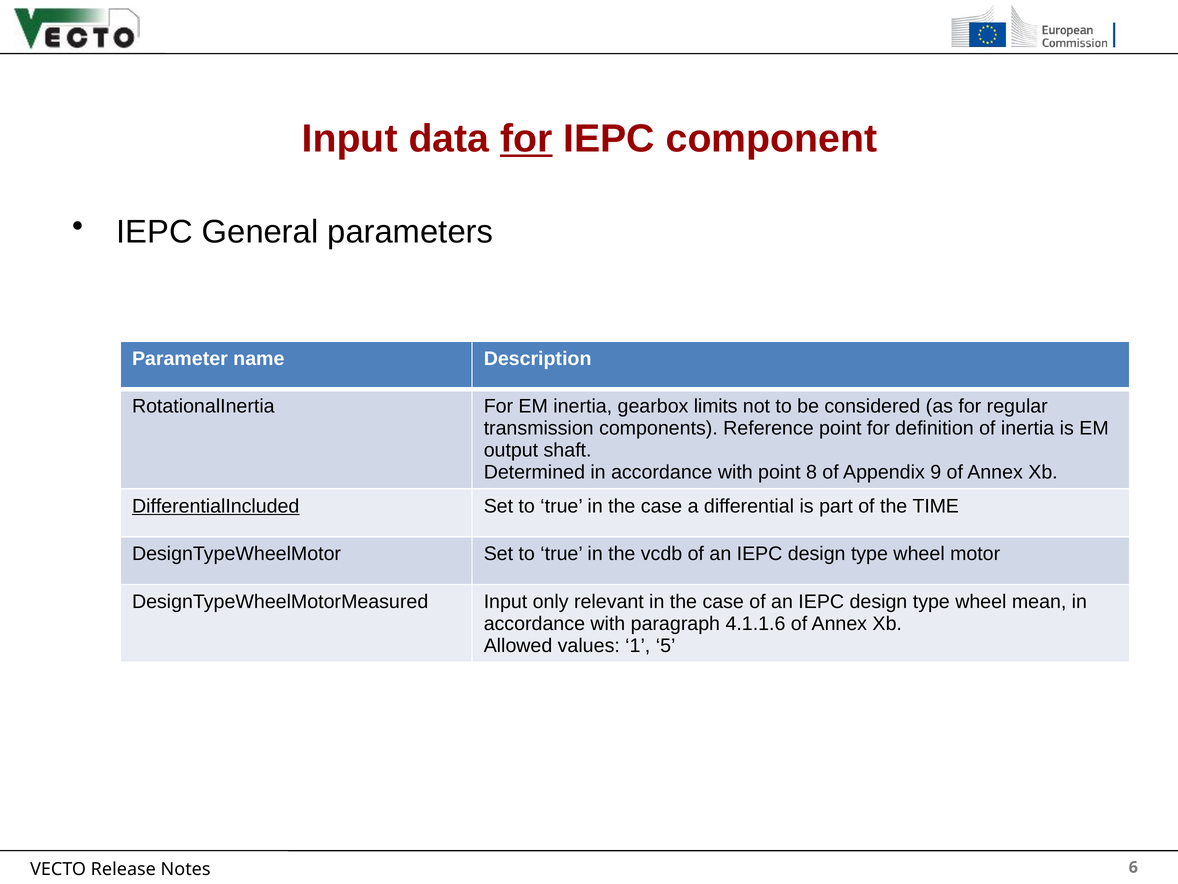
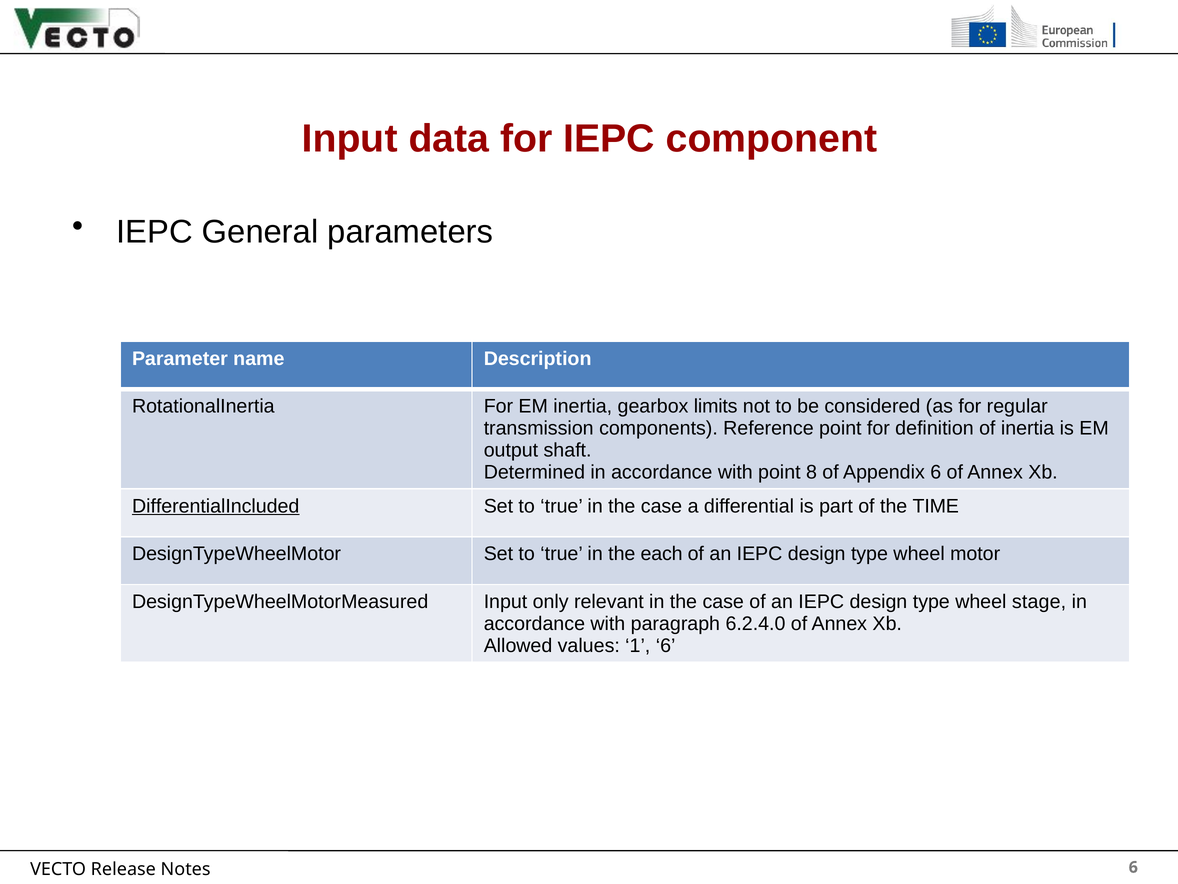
for underline: present -> none (526, 139)
Appendix 9: 9 -> 6 (936, 472)
vcdb: vcdb -> each (662, 554)
mean: mean -> stage (1039, 601)
4.1.1.6: 4.1.1.6 -> 6.2.4.0 (755, 623)
1 5: 5 -> 6 (666, 645)
